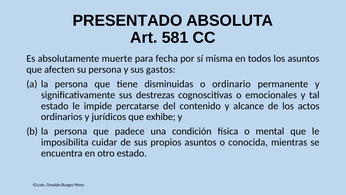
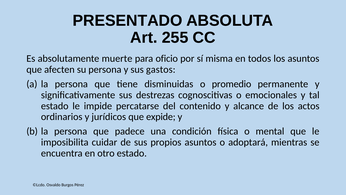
581: 581 -> 255 (175, 38)
fecha: fecha -> oficio (167, 58)
ordinario: ordinario -> promedio (232, 84)
exhibe: exhibe -> expide (161, 117)
conocida: conocida -> adoptará (248, 142)
